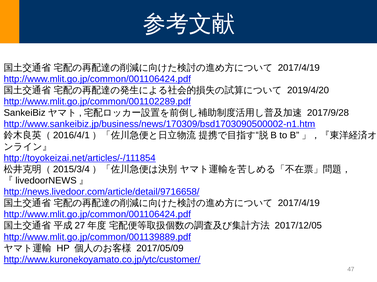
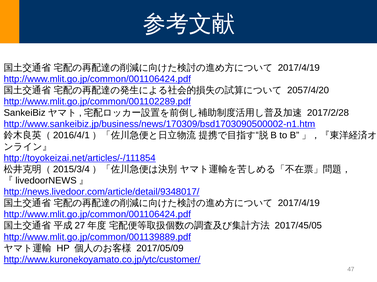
2019/4/20: 2019/4/20 -> 2057/4/20 (308, 91)
2017/9/28: 2017/9/28 -> 2017/2/28 (328, 113)
http://news.livedoor.com/article/detail/9716658/: http://news.livedoor.com/article/detail/9716658/ -> http://news.livedoor.com/article/detail/9348017/ (102, 192)
2017/12/05: 2017/12/05 -> 2017/45/05 (298, 226)
